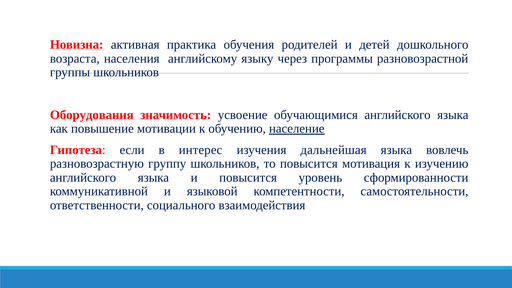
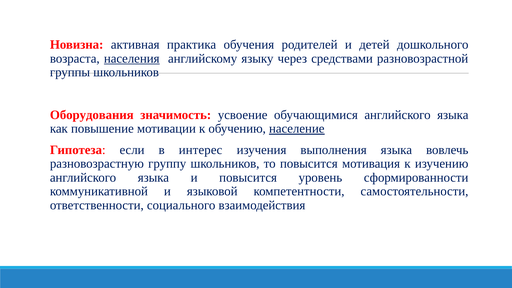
населения underline: none -> present (132, 58)
программы: программы -> средствами (342, 58)
дальнейшая: дальнейшая -> выполнения (334, 150)
